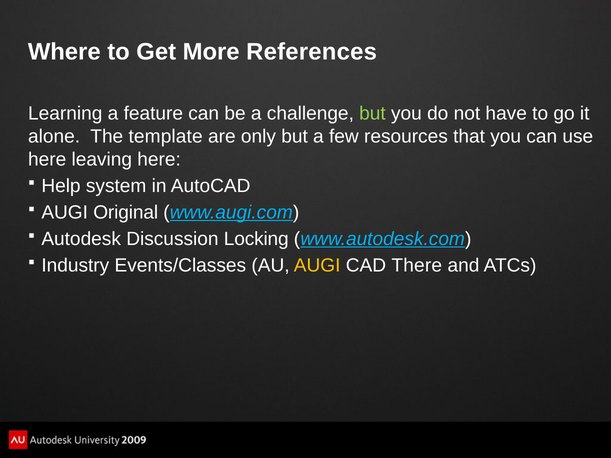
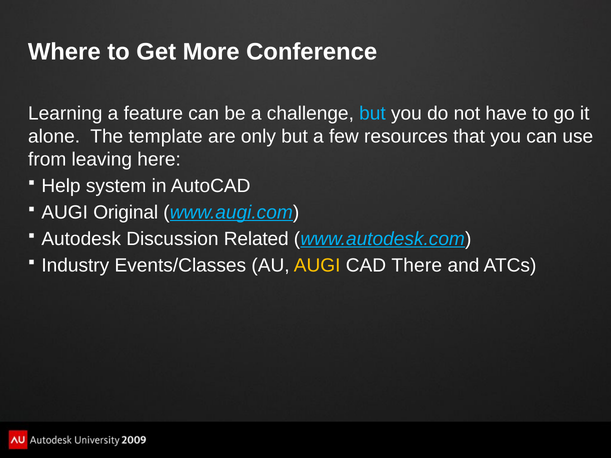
References: References -> Conference (312, 52)
but colour: light green -> light blue (372, 114)
here: here -> from (47, 159)
Locking: Locking -> Related (256, 239)
